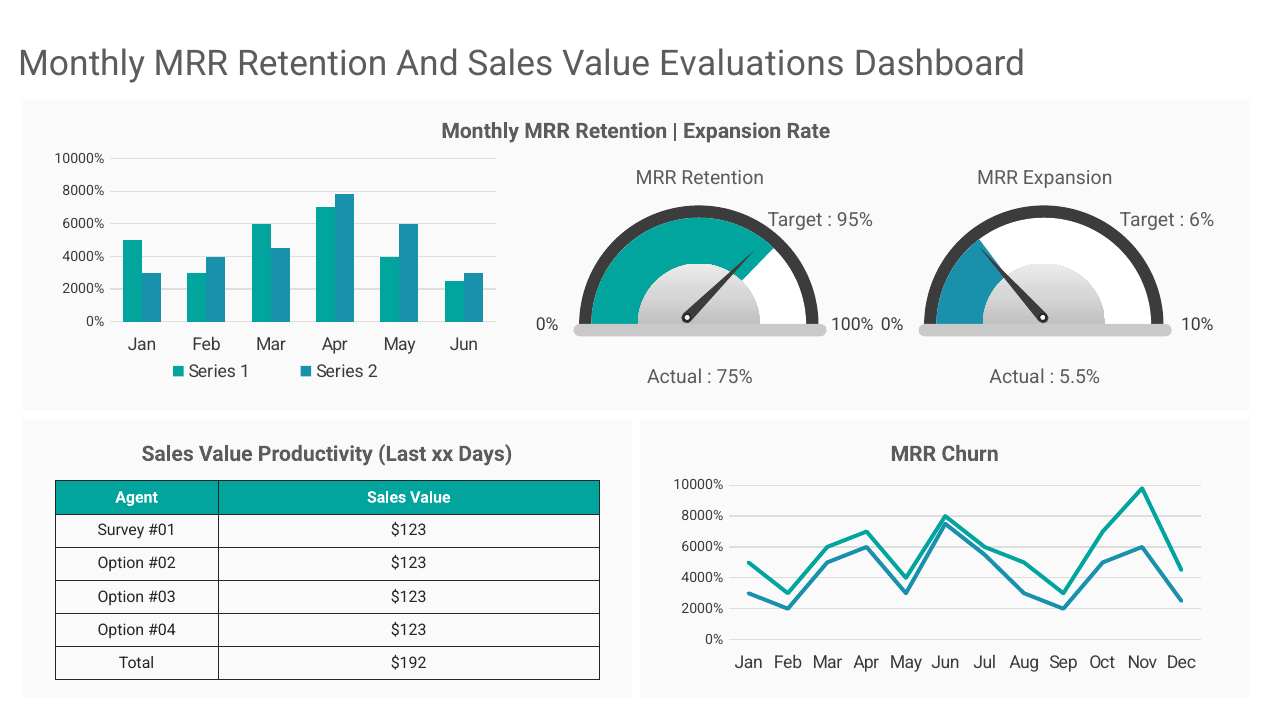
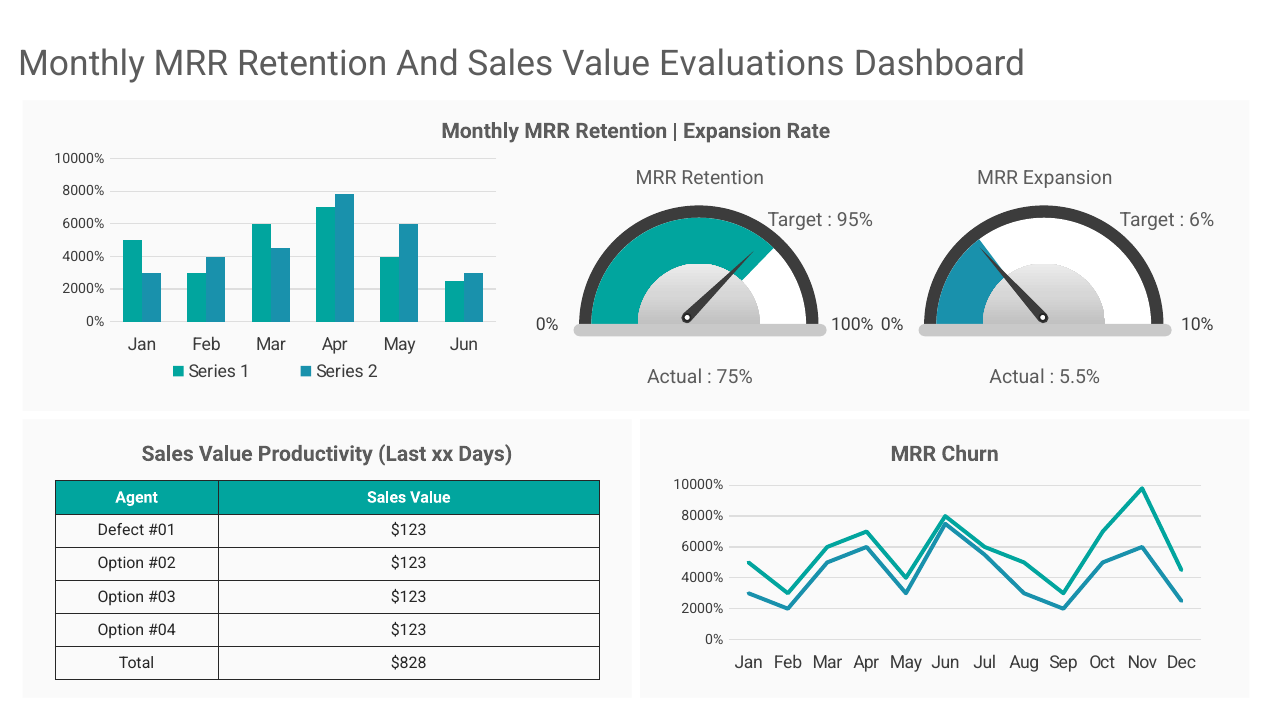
Survey: Survey -> Defect (121, 531)
$192: $192 -> $828 (409, 663)
